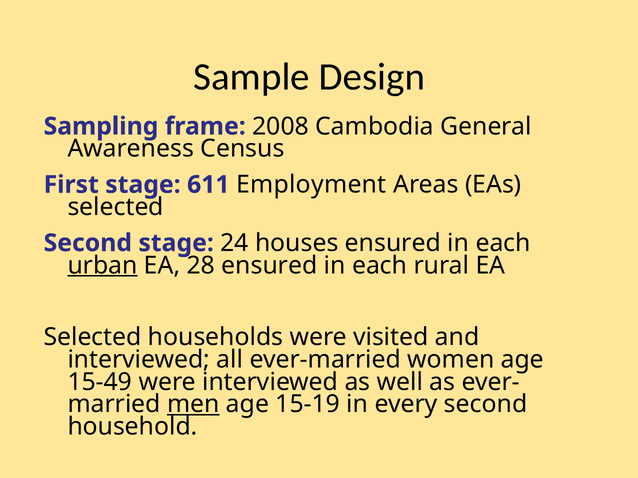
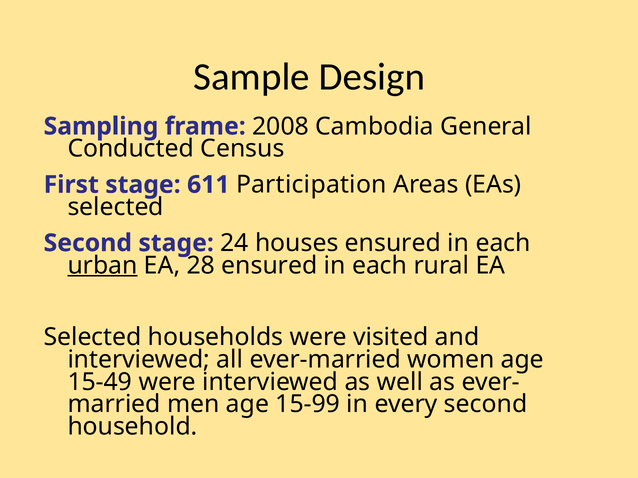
Awareness: Awareness -> Conducted (131, 149)
Employment: Employment -> Participation (311, 185)
men underline: present -> none (193, 405)
15-19: 15-19 -> 15-99 (308, 405)
